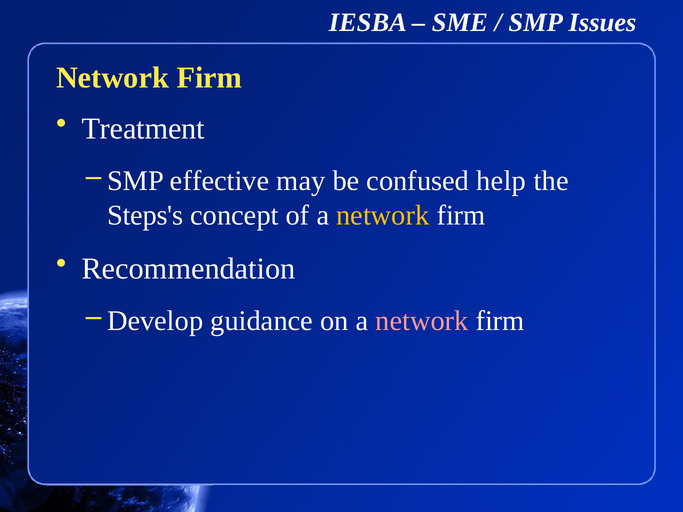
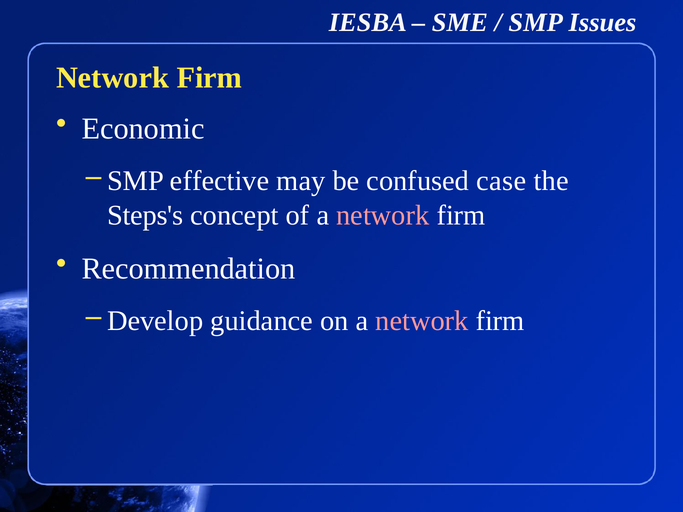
Treatment: Treatment -> Economic (143, 129)
help: help -> case (501, 181)
network colour: yellow -> pink (383, 215)
